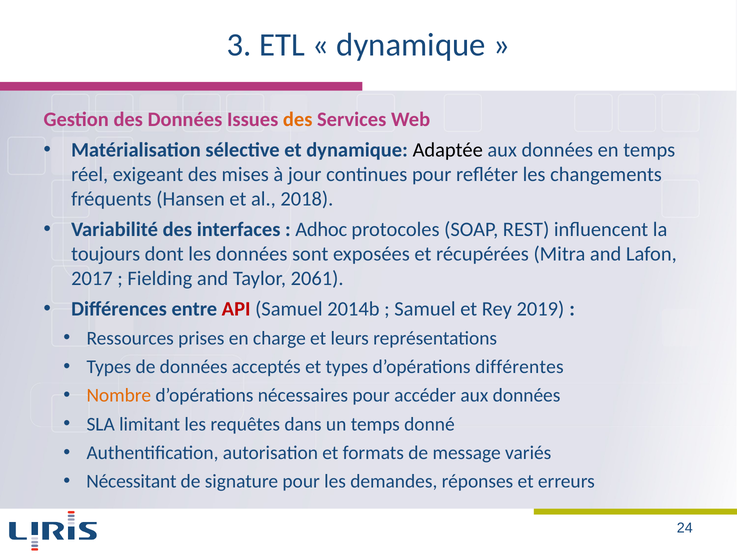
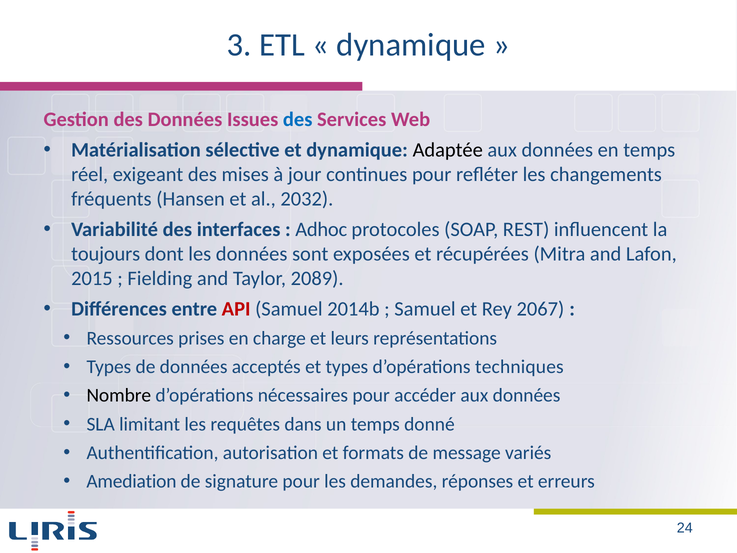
des colour: orange -> blue (298, 120)
2018: 2018 -> 2032 (307, 199)
2017: 2017 -> 2015 (92, 279)
2061: 2061 -> 2089 (317, 279)
2019: 2019 -> 2067 (540, 309)
différentes: différentes -> techniques (519, 367)
Nombre colour: orange -> black (119, 395)
Nécessitant: Nécessitant -> Amediation (131, 481)
